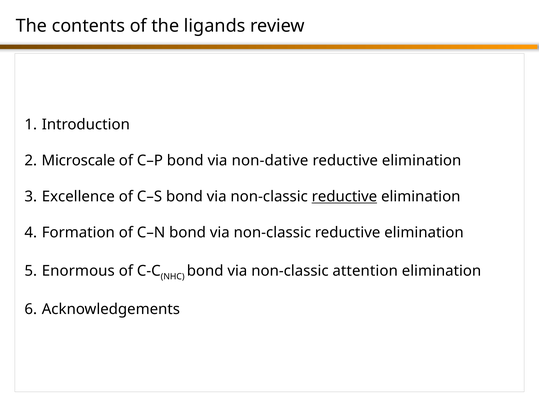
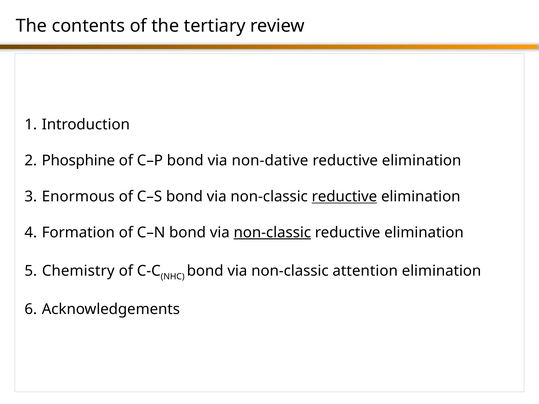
ligands: ligands -> tertiary (215, 26)
Microscale: Microscale -> Phosphine (78, 161)
Excellence: Excellence -> Enormous (78, 197)
non-classic underline: none -> present (272, 233)
Enormous: Enormous -> Chemistry (78, 271)
